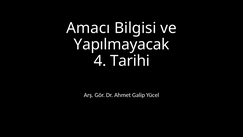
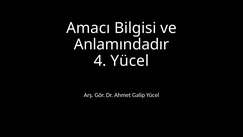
Yapılmayacak: Yapılmayacak -> Anlamındadır (122, 44)
4 Tarihi: Tarihi -> Yücel (130, 61)
